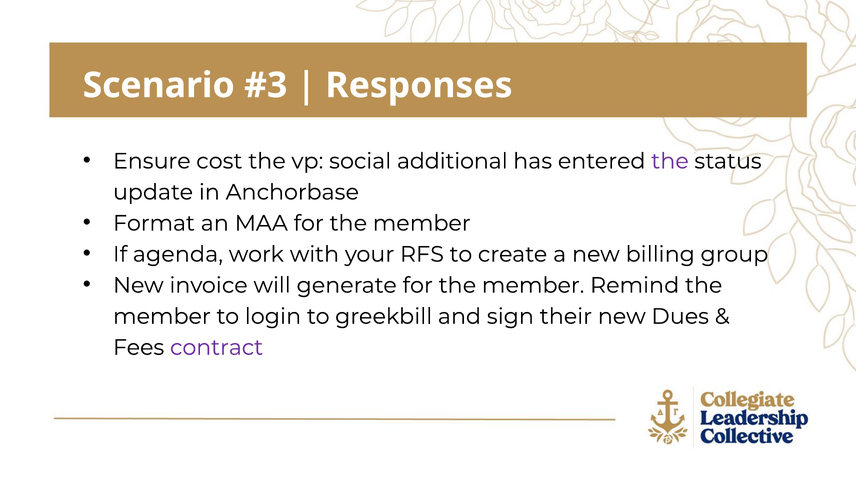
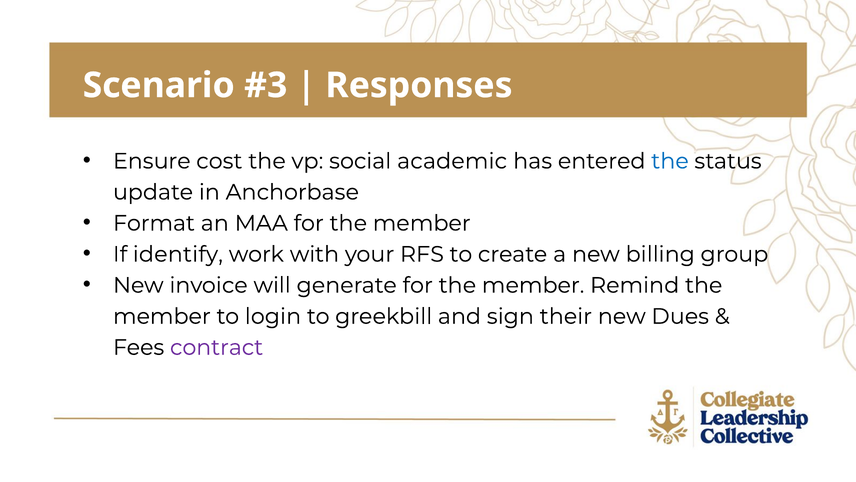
additional: additional -> academic (452, 161)
the colour: purple -> blue (670, 161)
agenda: agenda -> identify (178, 254)
